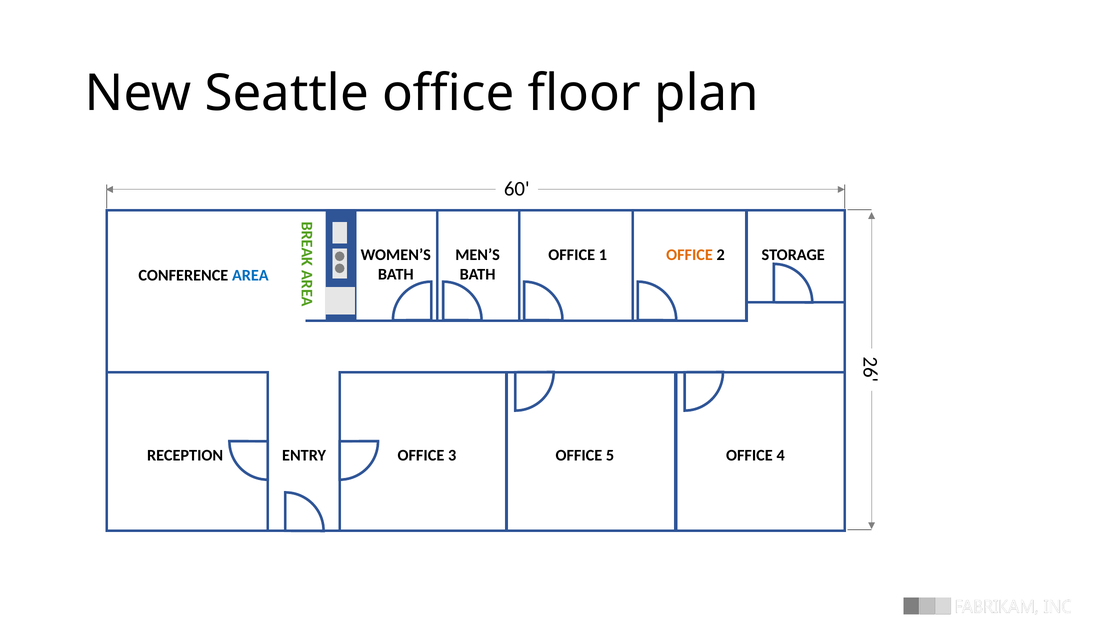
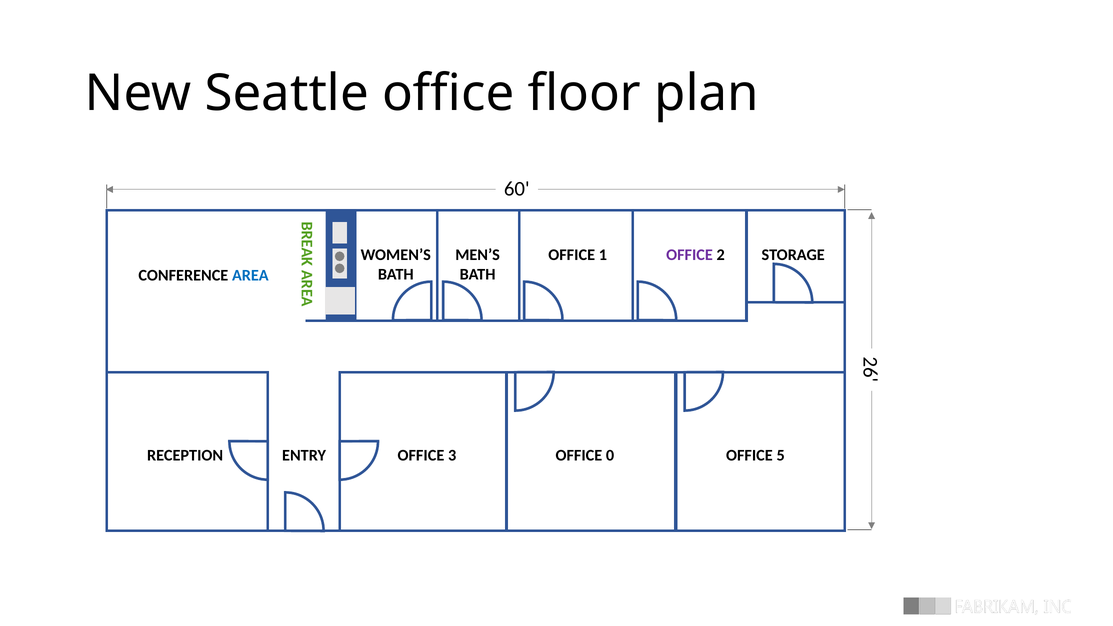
OFFICE colour: orange -> purple (689, 255)
5: 5 -> 0 (610, 456)
4: 4 -> 5 (781, 456)
